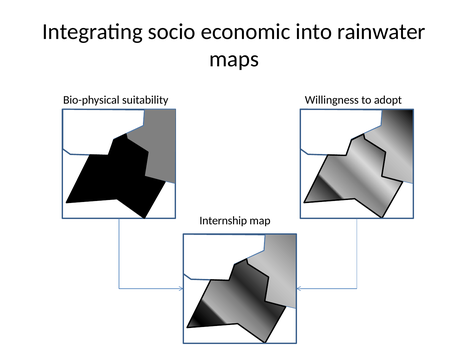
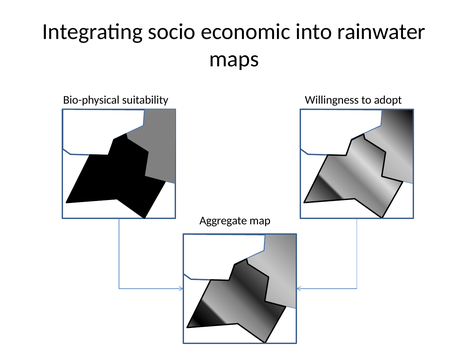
Internship: Internship -> Aggregate (223, 221)
